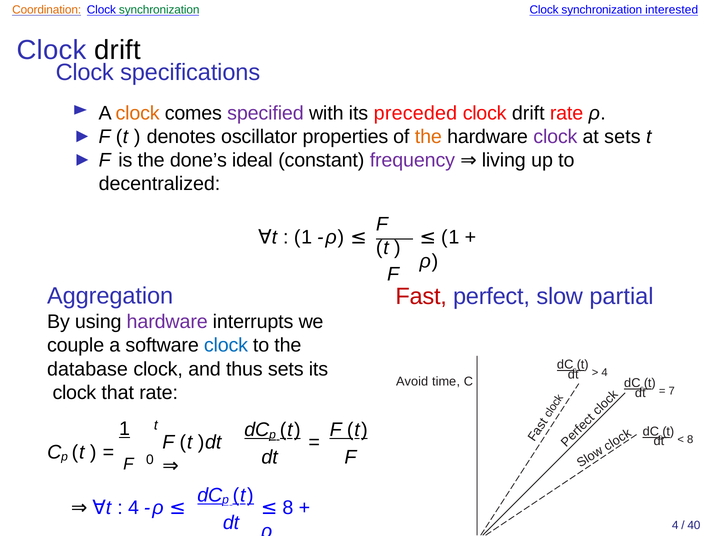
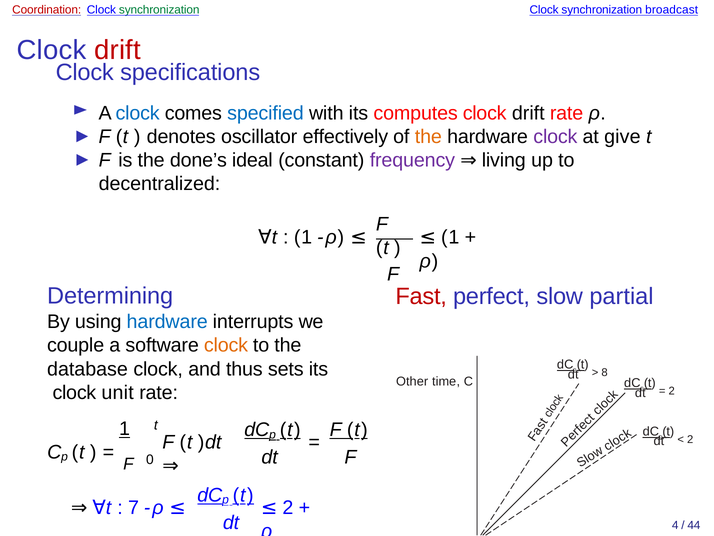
Coordination colour: orange -> red (47, 10)
interested: interested -> broadcast (672, 10)
drift colour: black -> red (118, 50)
clock colour: orange -> blue (138, 113)
specified colour: purple -> blue (265, 113)
preceded: preceded -> computes (416, 113)
properties: properties -> effectively (345, 137)
at sets: sets -> give (622, 137)
Aggregation: Aggregation -> Determining (110, 296)
hardware colour: purple -> blue (167, 322)
clock colour: blue -> orange (226, 345)
4: 4 -> 8 (605, 373)
Avoid: Avoid -> Other (412, 382)
that: that -> unit (118, 393)
7: 7 -> 2 (672, 391)
8: 8 -> 2 (690, 439)
4: 4 -> 7 (134, 508)
8: 8 -> 2 (288, 508)
40: 40 -> 44 (694, 525)
